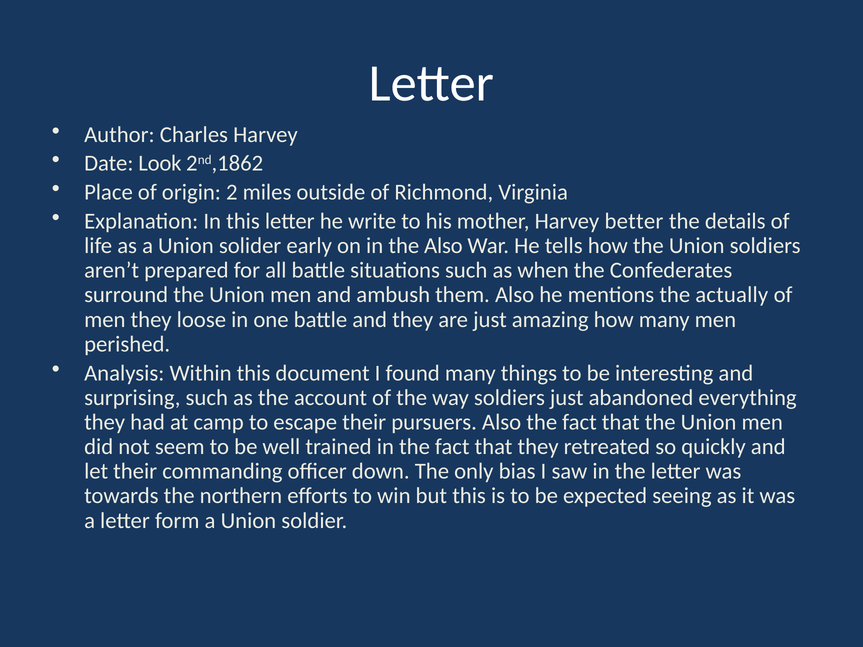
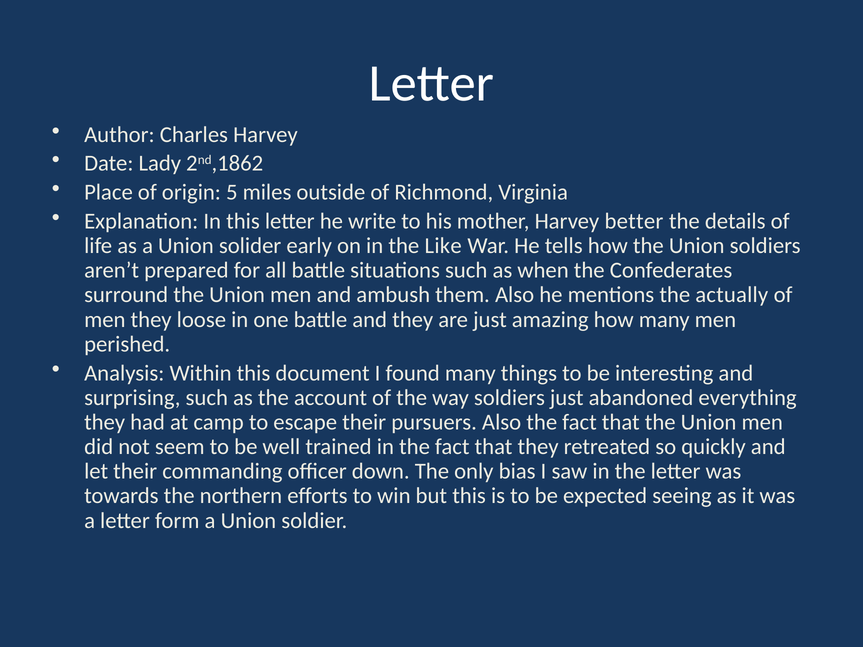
Look: Look -> Lady (160, 164)
2: 2 -> 5 (232, 192)
the Also: Also -> Like (443, 246)
